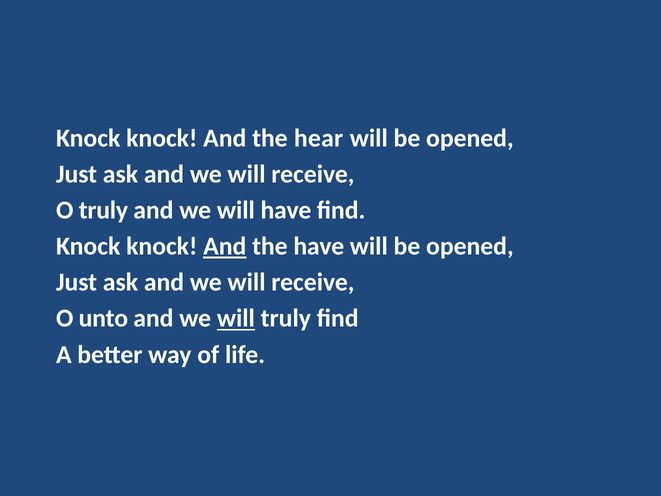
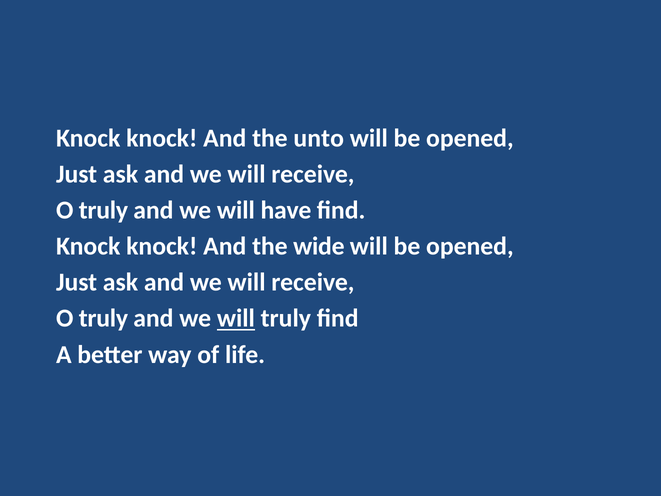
hear: hear -> unto (319, 138)
And underline: present -> none (225, 246)
the have: have -> wide (319, 246)
unto: unto -> truly (103, 318)
